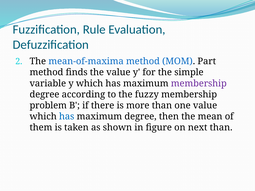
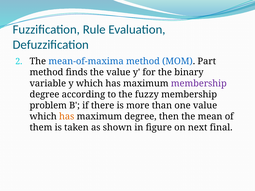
simple: simple -> binary (189, 72)
has colour: blue -> orange (67, 117)
next than: than -> final (221, 128)
